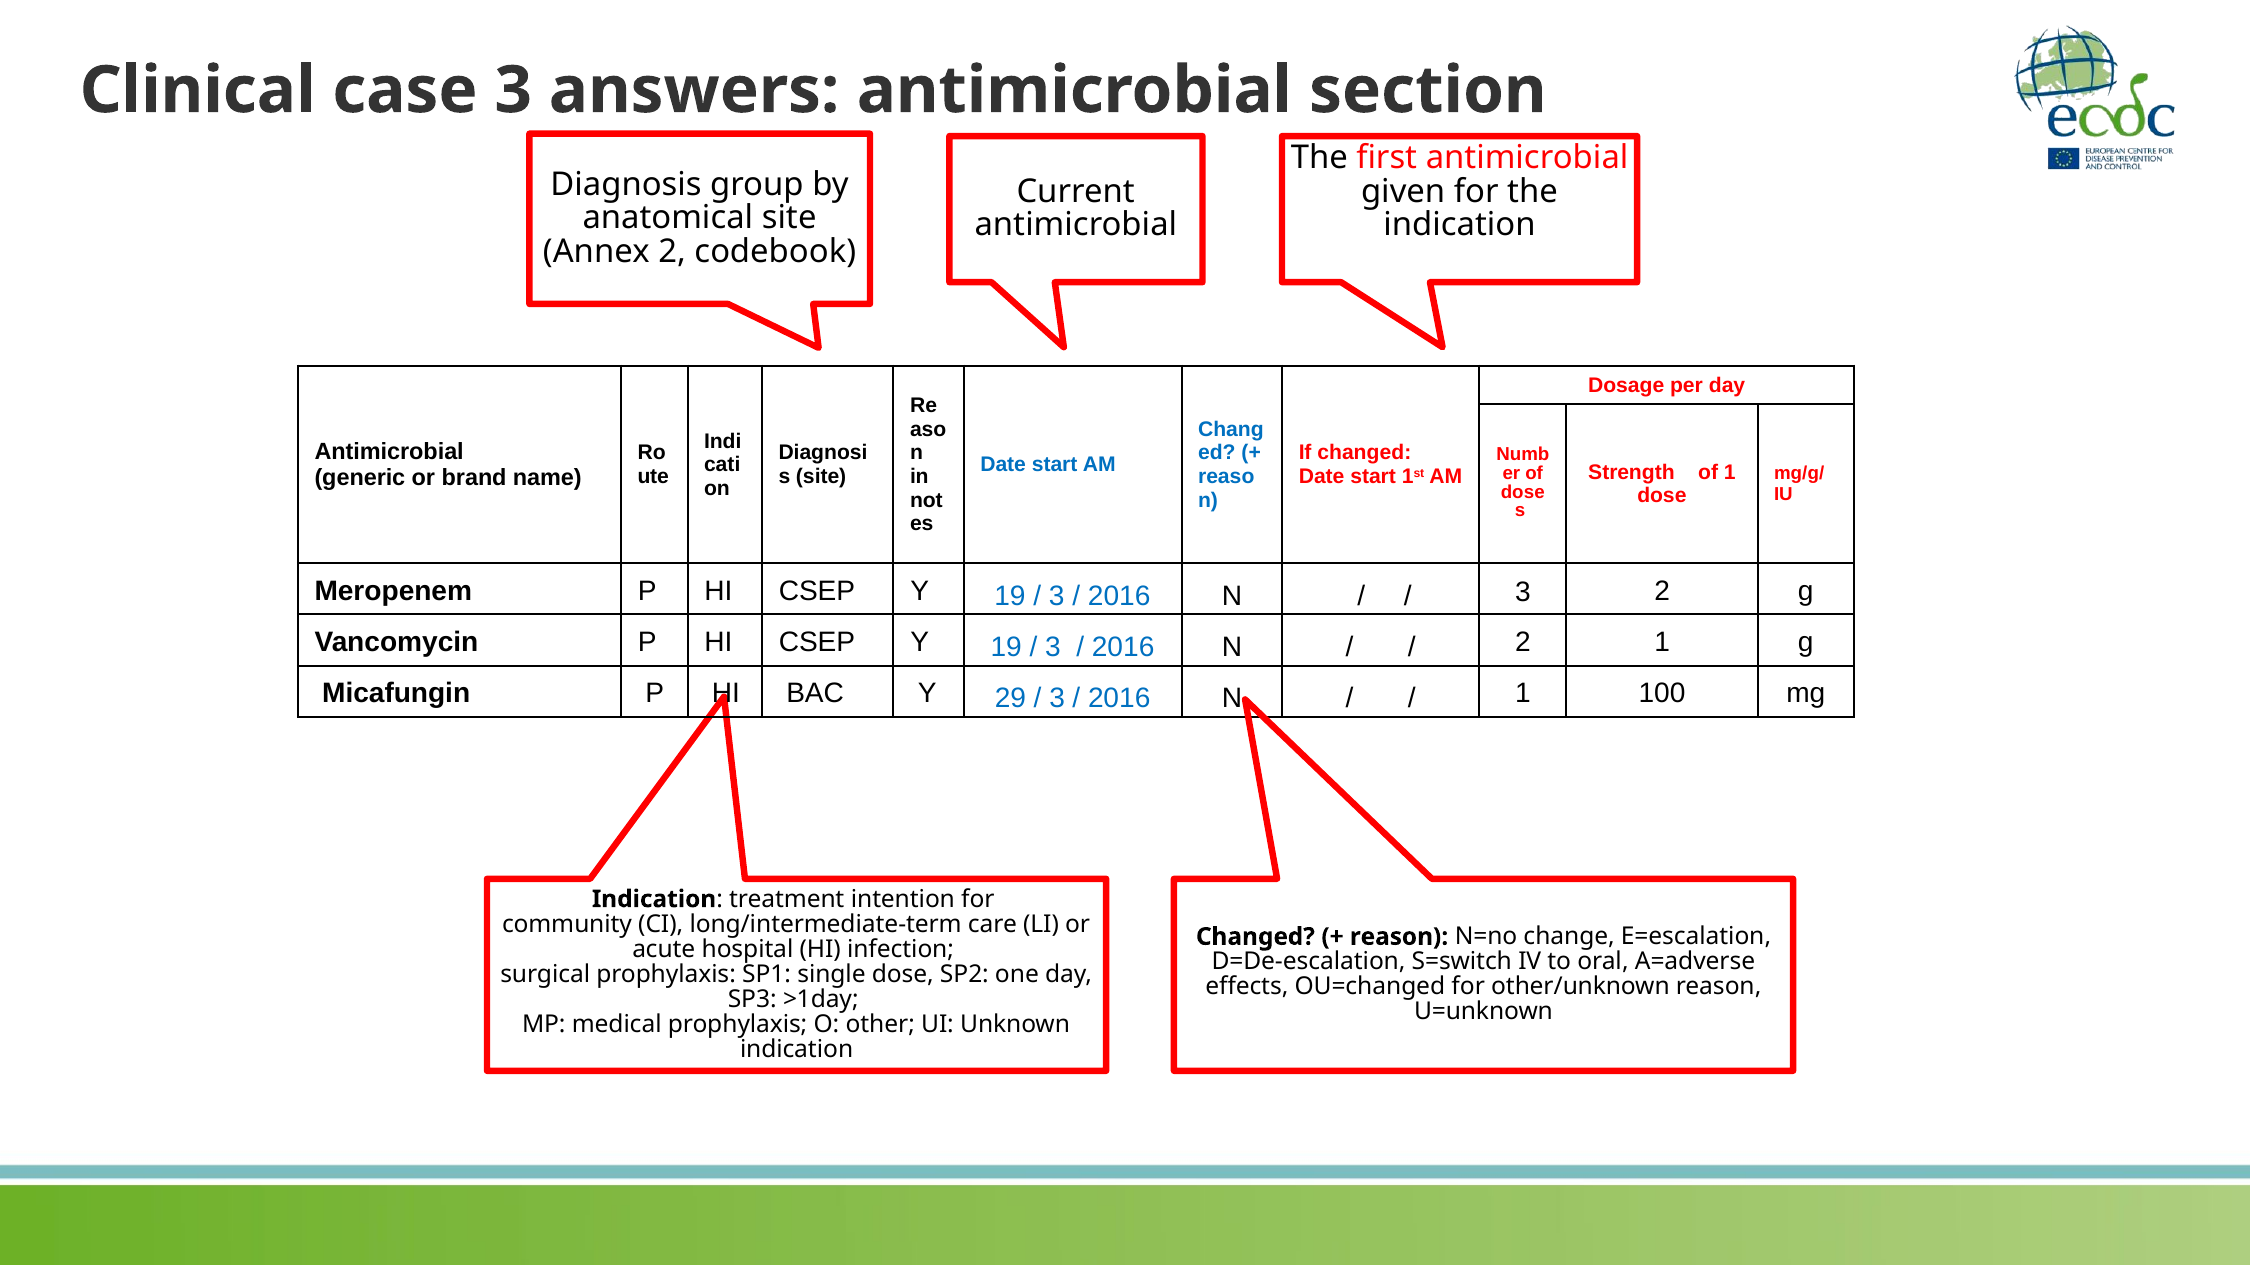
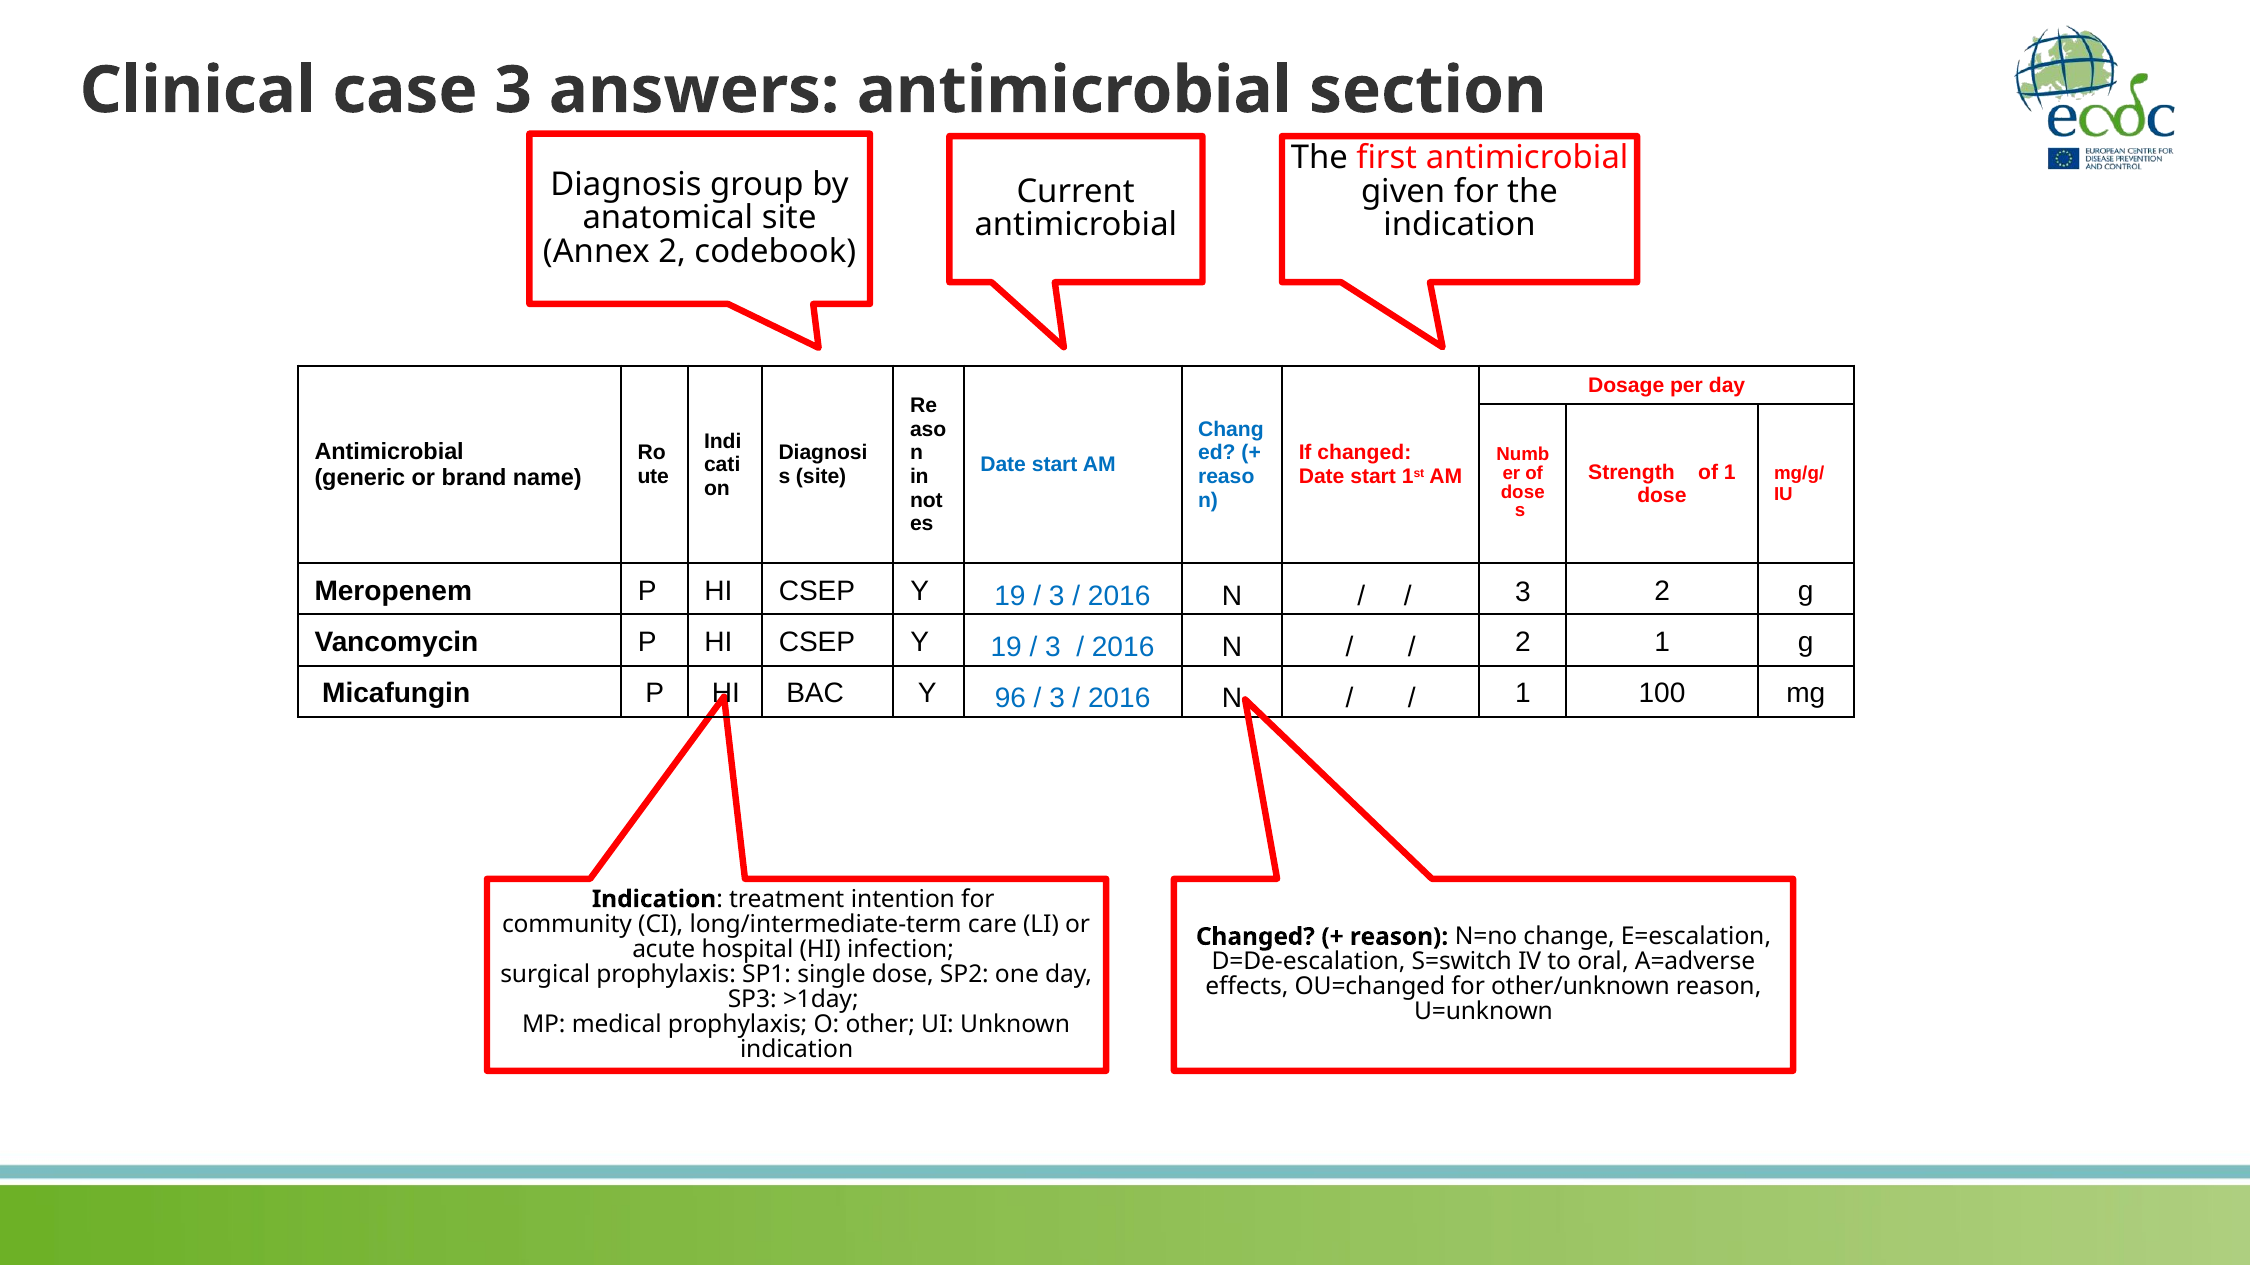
29: 29 -> 96 (1010, 699)
